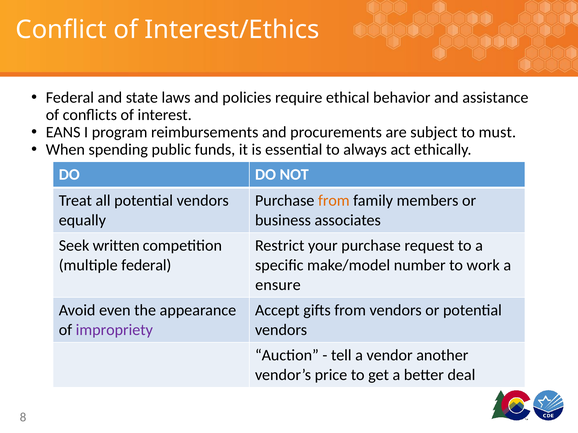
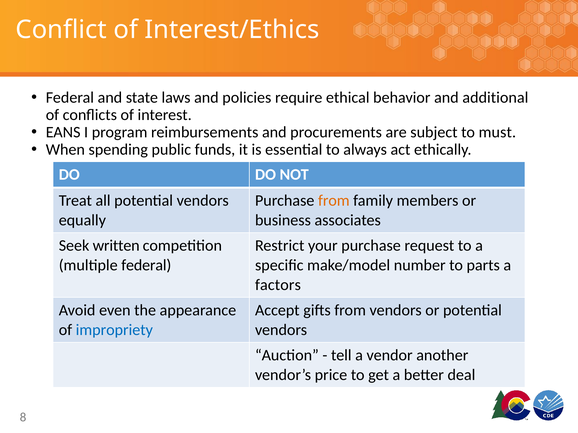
assistance: assistance -> additional (495, 98)
work: work -> parts (483, 265)
ensure: ensure -> factors (278, 285)
impropriety colour: purple -> blue (114, 330)
